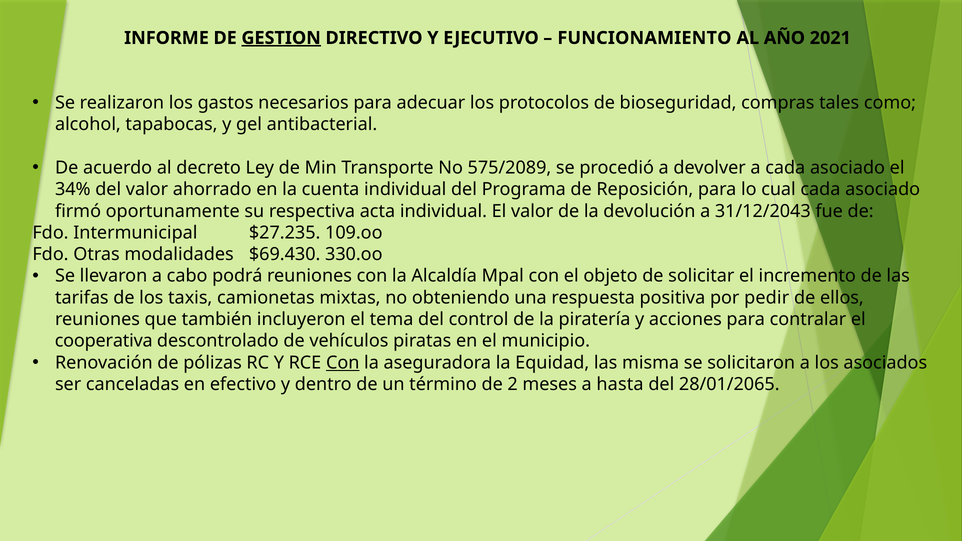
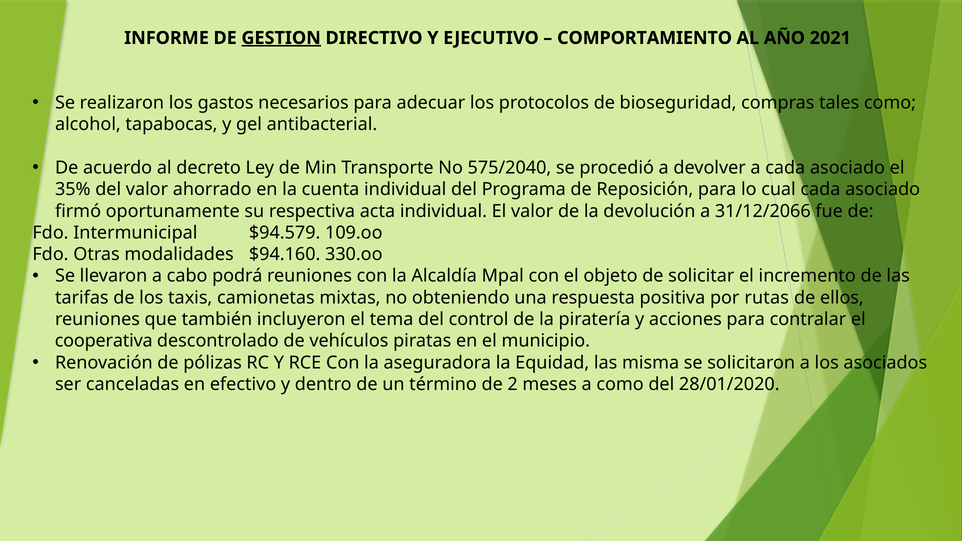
FUNCIONAMIENTO: FUNCIONAMIENTO -> COMPORTAMIENTO (645, 38)
575/2089: 575/2089 -> 575/2040 (509, 168)
34%: 34% -> 35% (73, 190)
31/12/2043: 31/12/2043 -> 31/12/2066 (763, 211)
$27.235: $27.235 -> $94.579 (285, 233)
$69.430: $69.430 -> $94.160 (285, 254)
pedir: pedir -> rutas (767, 298)
Con underline: present -> none (343, 363)
a hasta: hasta -> como (620, 384)
28/01/2065: 28/01/2065 -> 28/01/2020 (729, 384)
